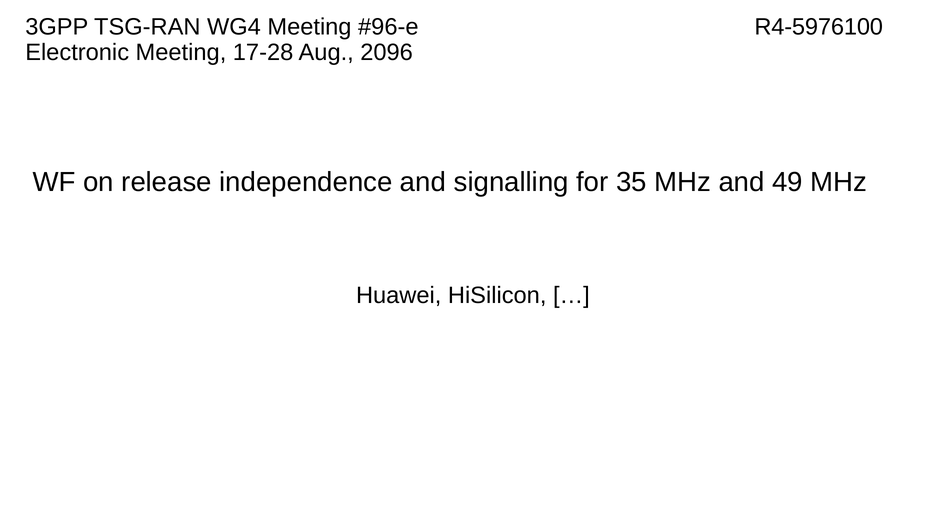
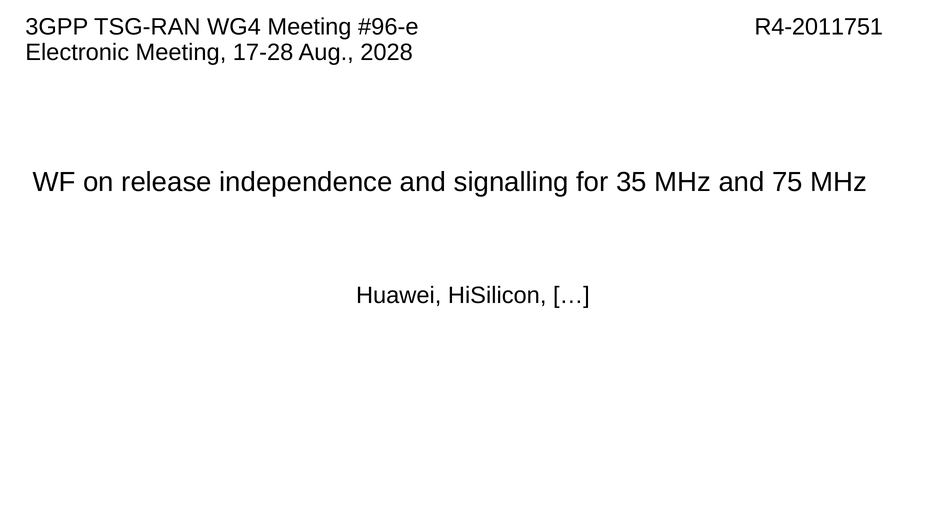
R4-5976100: R4-5976100 -> R4-2011751 (819, 27)
2096: 2096 -> 2028 (387, 53)
49: 49 -> 75 (787, 182)
